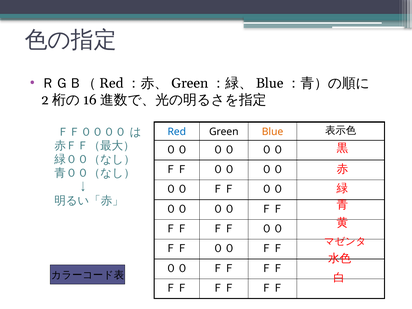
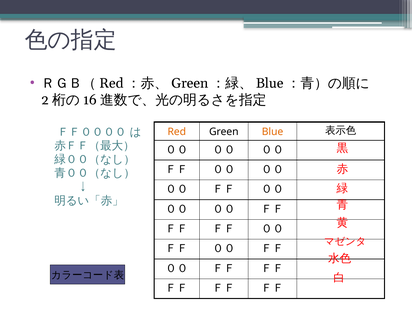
Red colour: blue -> orange (177, 132)
